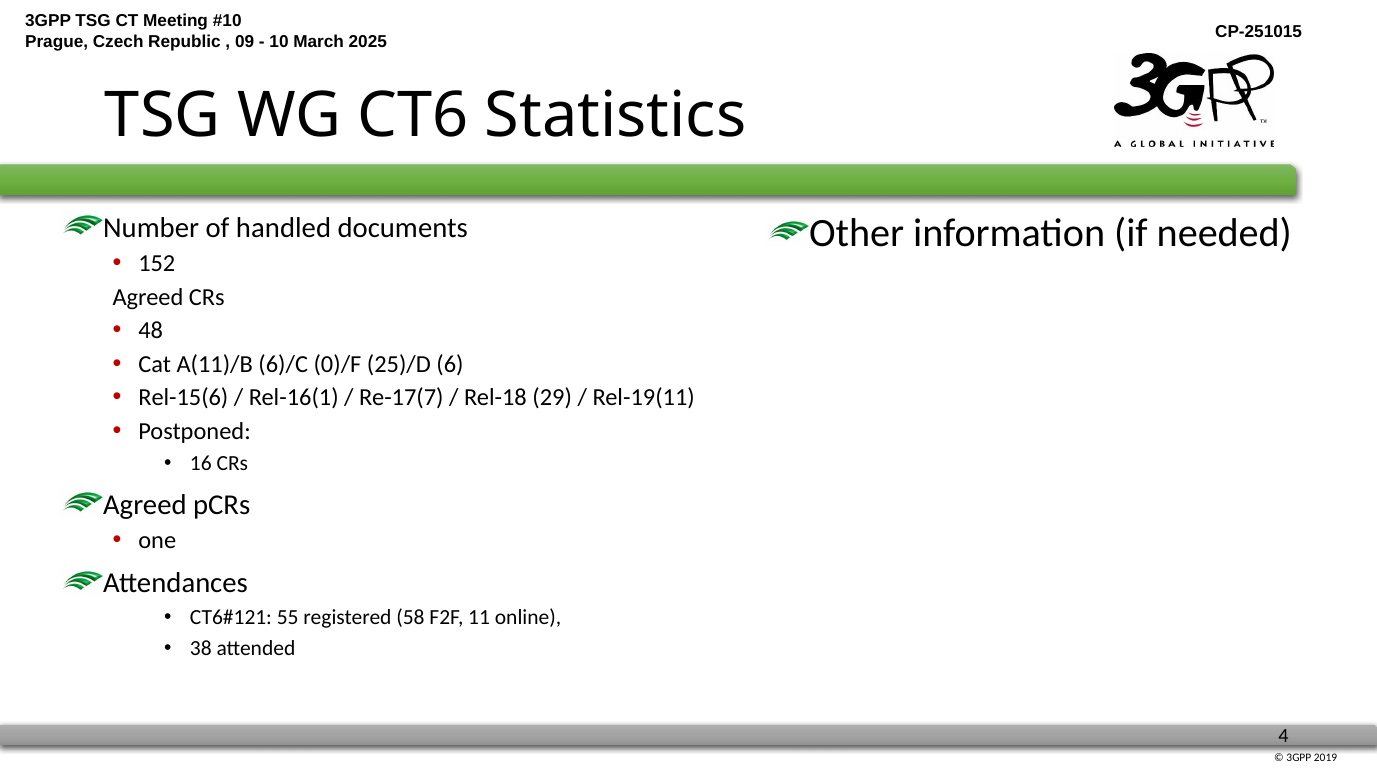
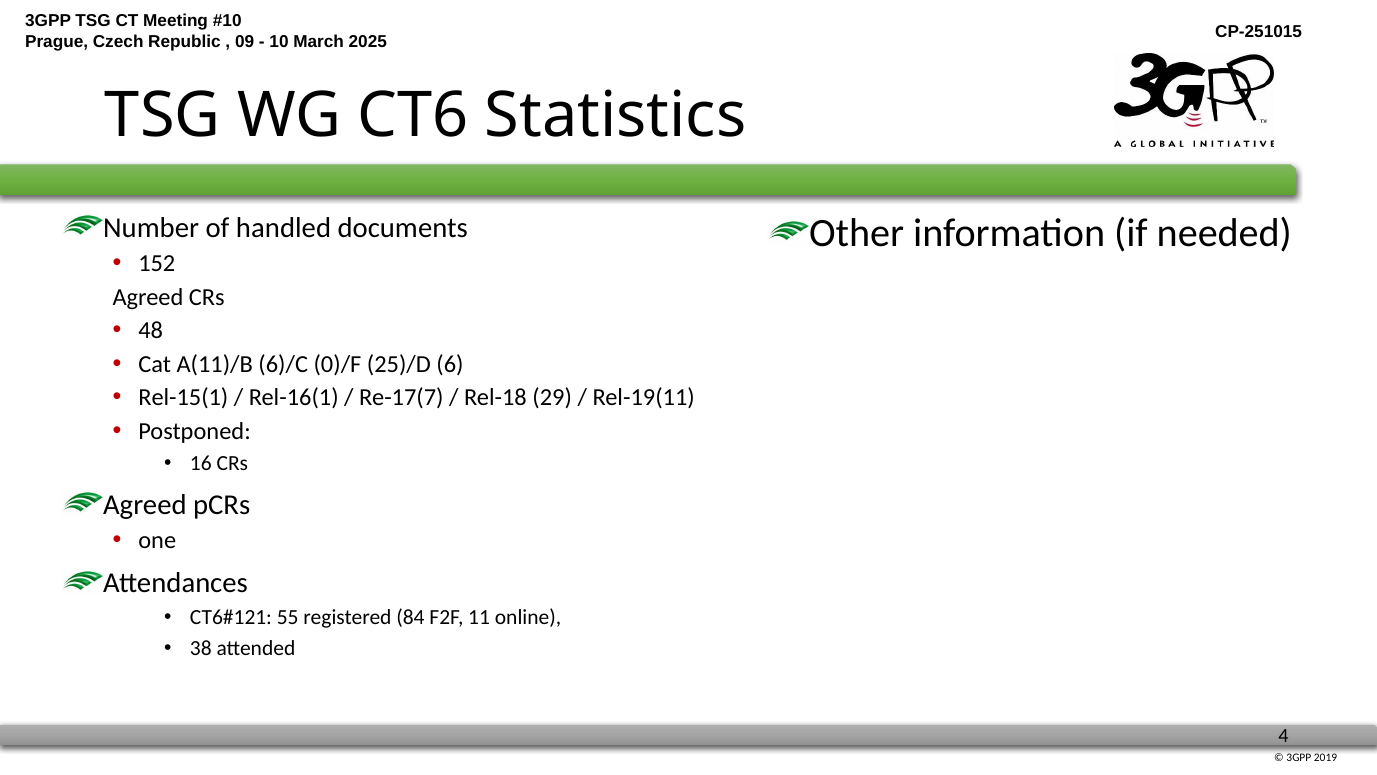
Rel-15(6: Rel-15(6 -> Rel-15(1 (183, 397)
58: 58 -> 84 (410, 617)
